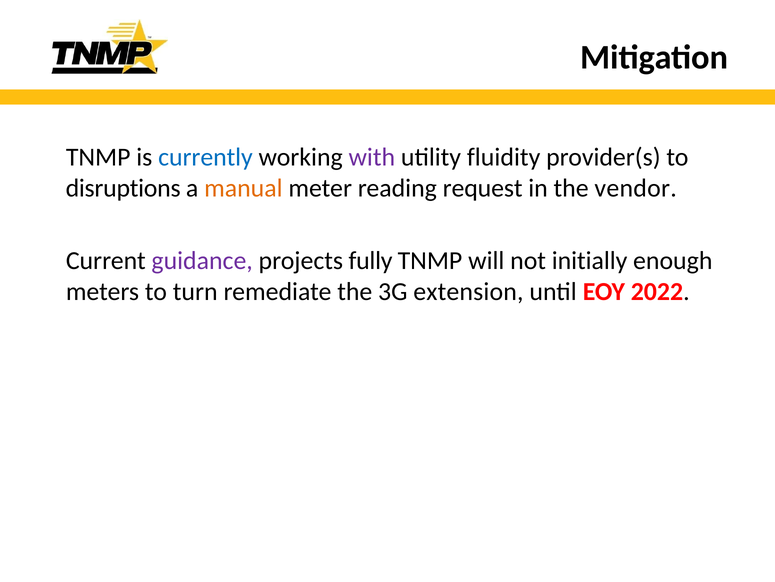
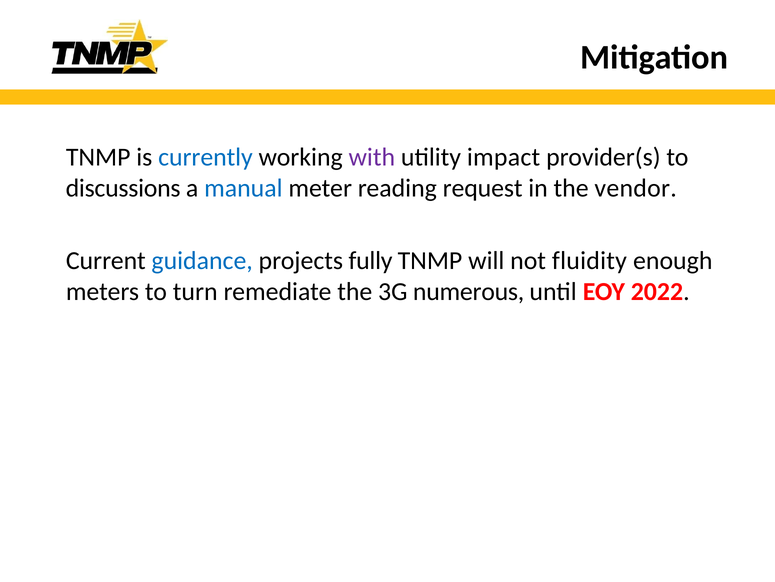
fluidity: fluidity -> impact (504, 157)
disruptions: disruptions -> discussions (123, 188)
manual colour: orange -> blue (243, 188)
guidance colour: purple -> blue (202, 260)
initially: initially -> fluidity (589, 260)
extension: extension -> numerous (469, 291)
